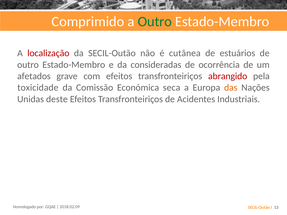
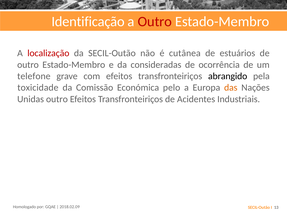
Comprimido: Comprimido -> Identificação (88, 22)
Outro colour: green -> red (155, 22)
afetados: afetados -> telefone (34, 76)
abrangido colour: red -> black (228, 76)
seca: seca -> pelo (172, 88)
Unidas deste: deste -> outro (57, 99)
